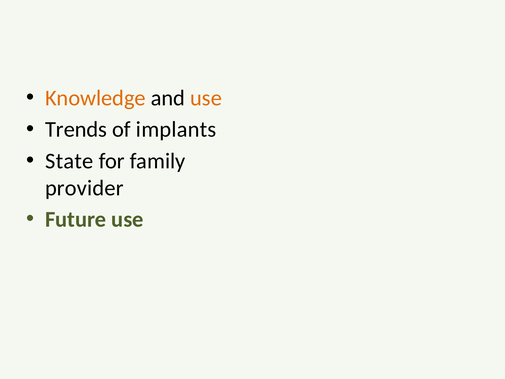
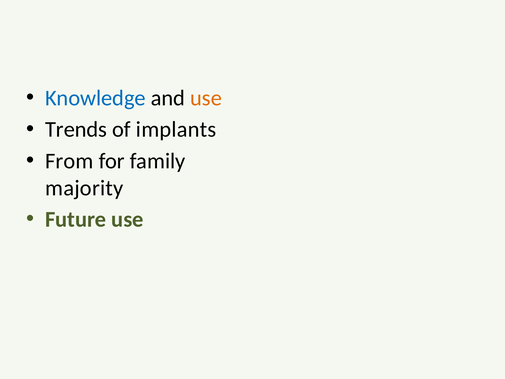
Knowledge colour: orange -> blue (95, 98)
State: State -> From (69, 161)
provider: provider -> majority (84, 188)
